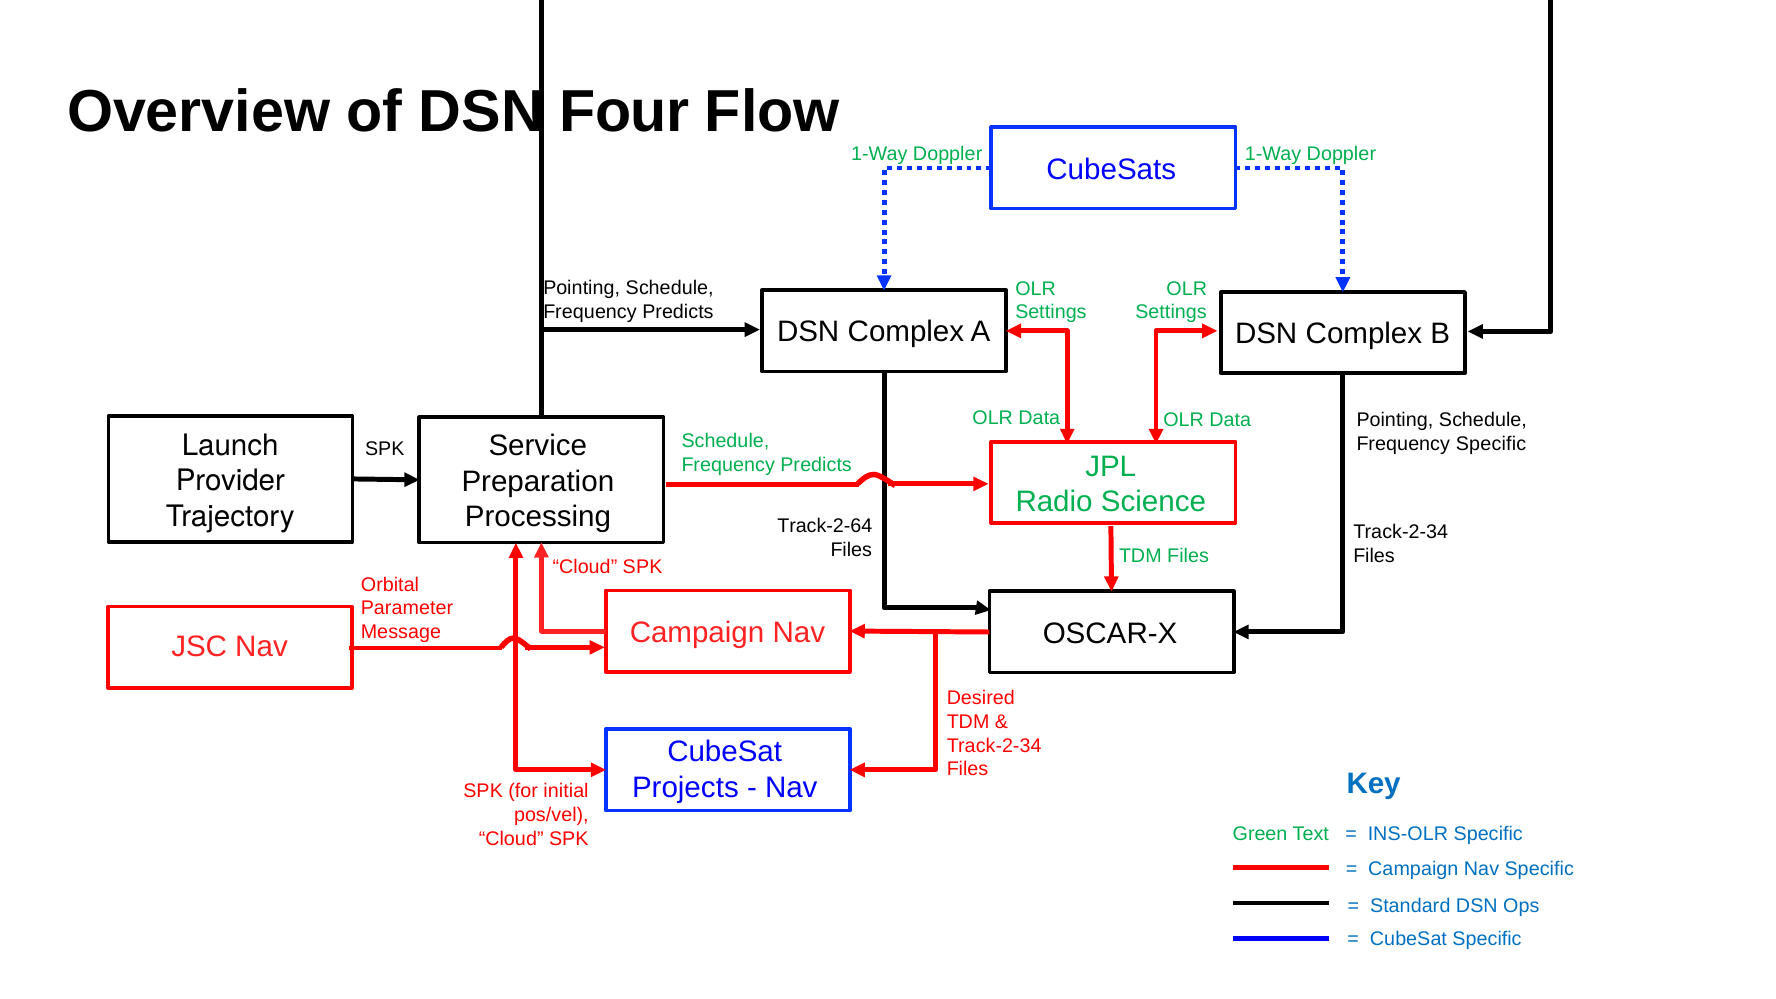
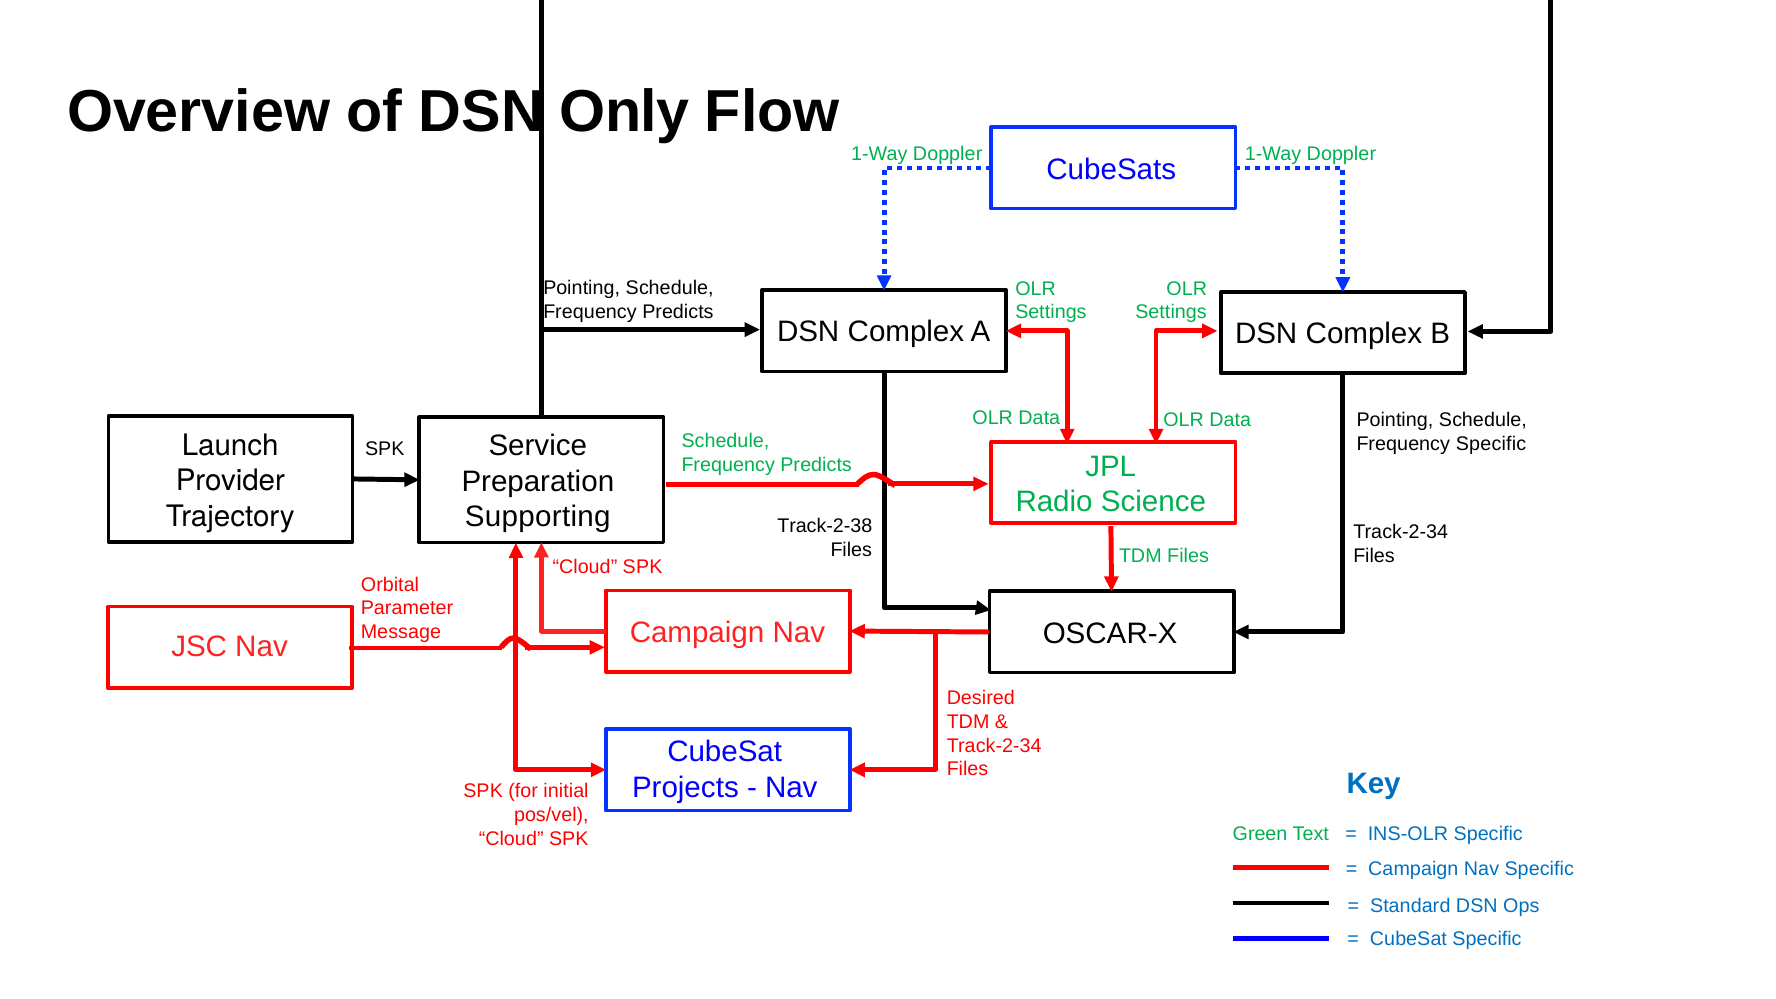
Four: Four -> Only (625, 112)
Processing: Processing -> Supporting (538, 517)
Track-2-64: Track-2-64 -> Track-2-38 (825, 526)
